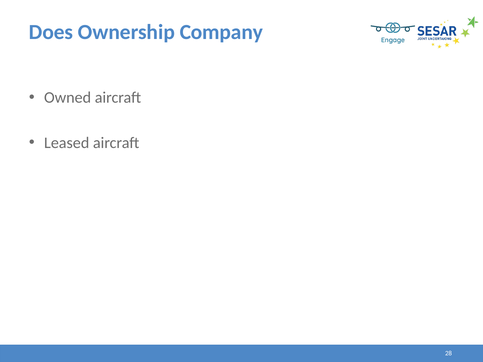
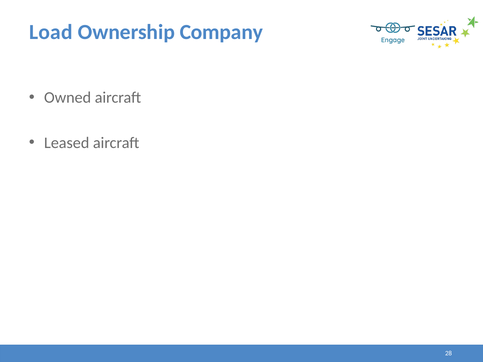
Does: Does -> Load (51, 32)
